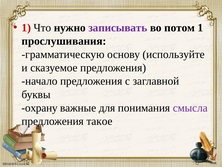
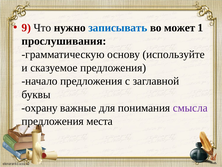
1: 1 -> 9 (26, 28)
записывать colour: purple -> blue (118, 28)
потом: потом -> может (180, 28)
такое: такое -> места (100, 121)
